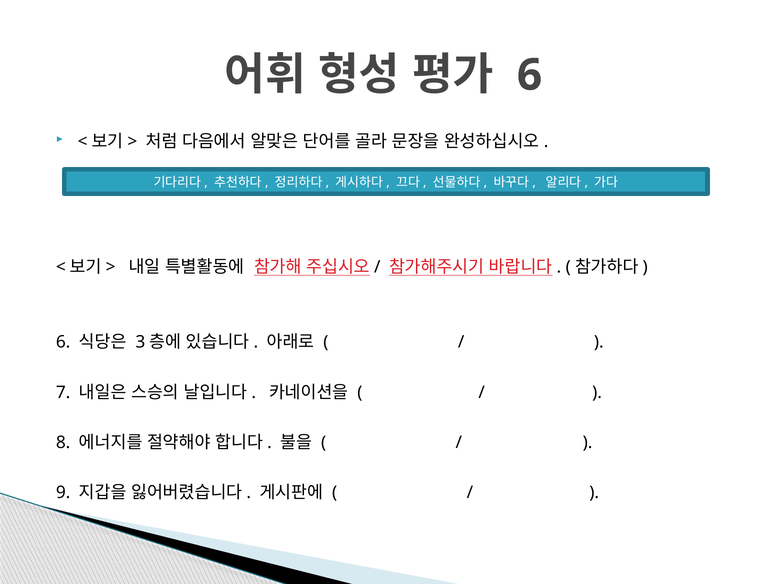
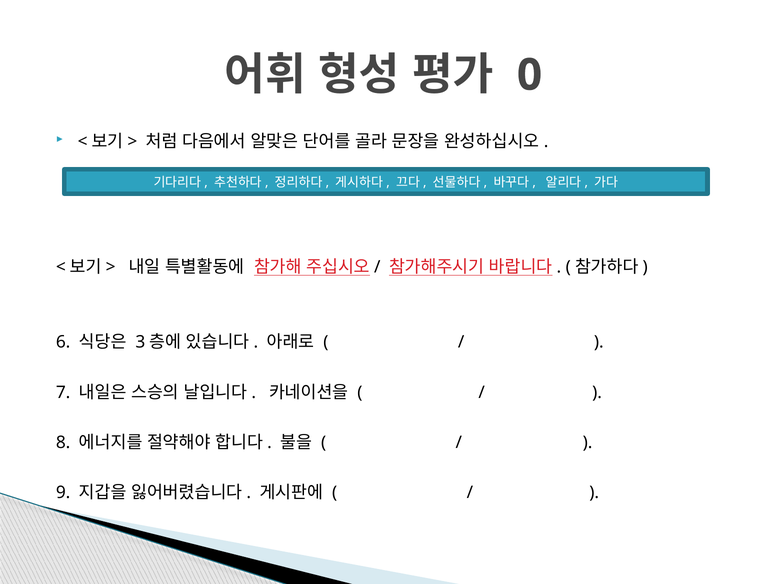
6: 6 -> 0 (530, 75)
